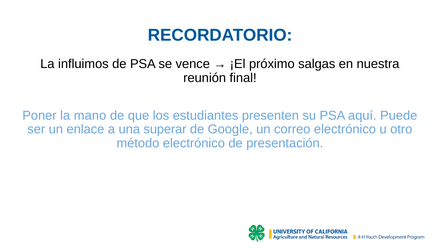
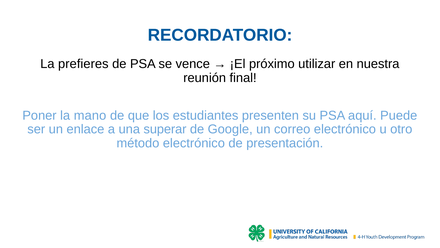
influimos: influimos -> prefieres (83, 64)
salgas: salgas -> utilizar (317, 64)
